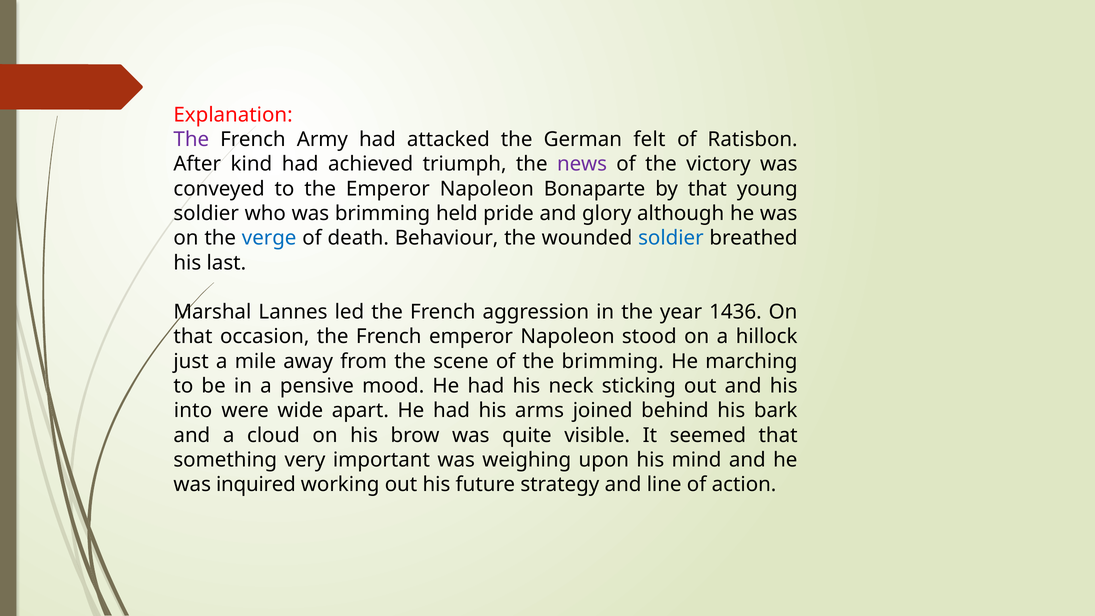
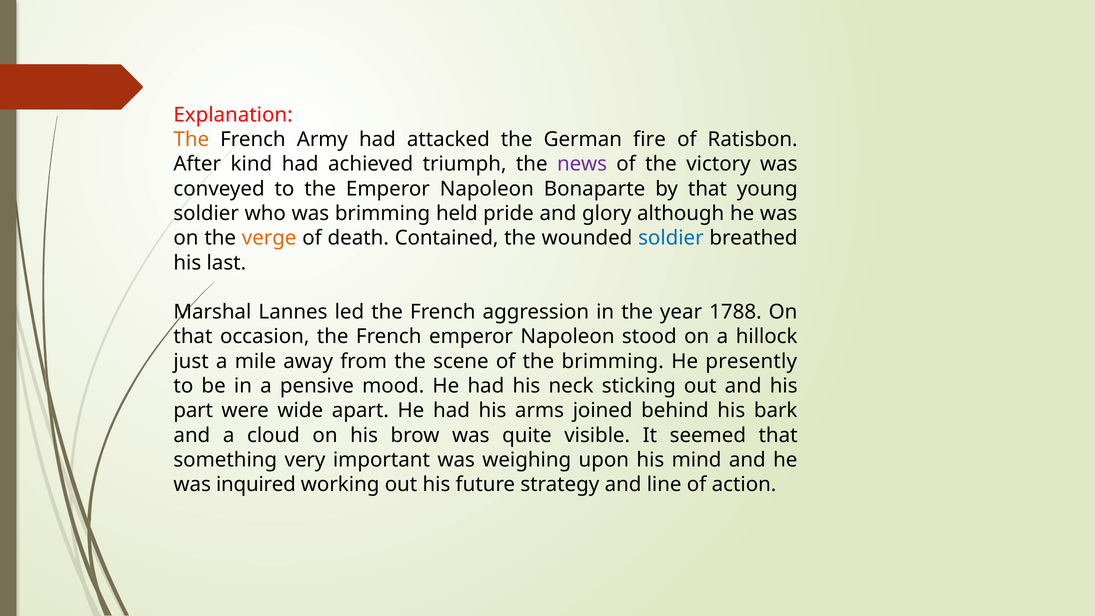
The colour: purple -> orange (191, 140)
felt: felt -> fire (649, 140)
verge colour: blue -> orange (269, 238)
Behaviour: Behaviour -> Contained (447, 238)
1436: 1436 -> 1788 (735, 312)
marching: marching -> presently (751, 361)
into: into -> part (193, 411)
